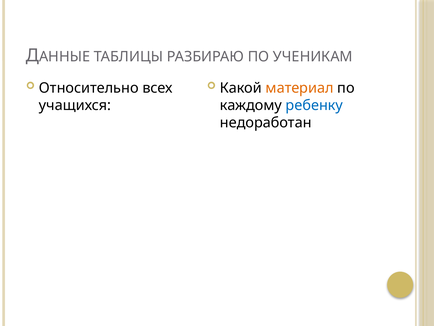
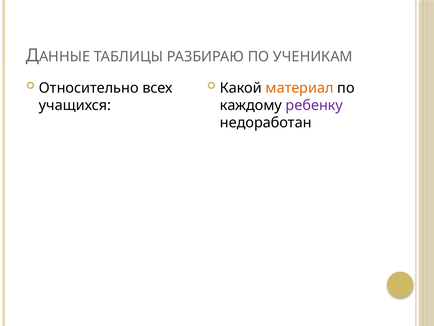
ребенку colour: blue -> purple (314, 105)
